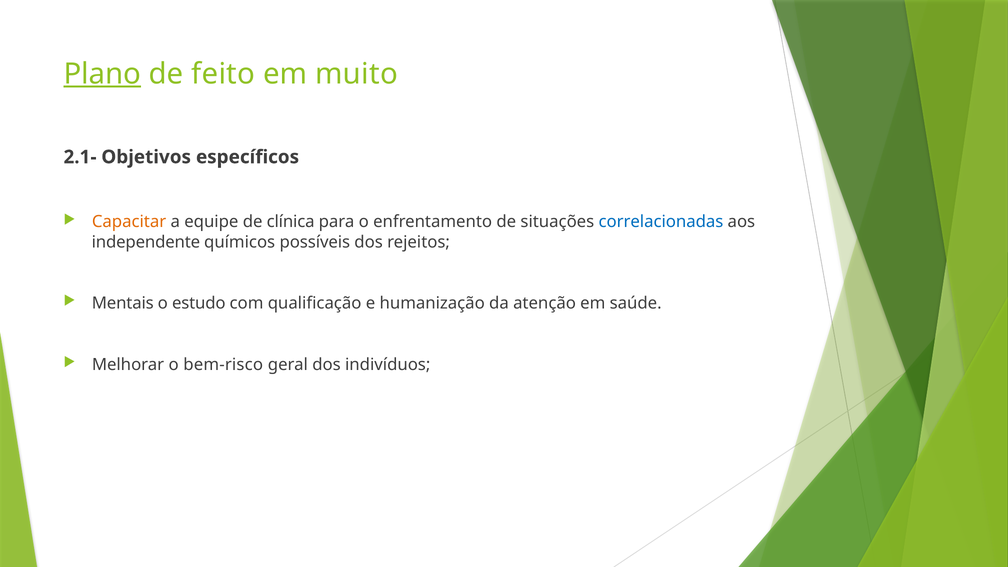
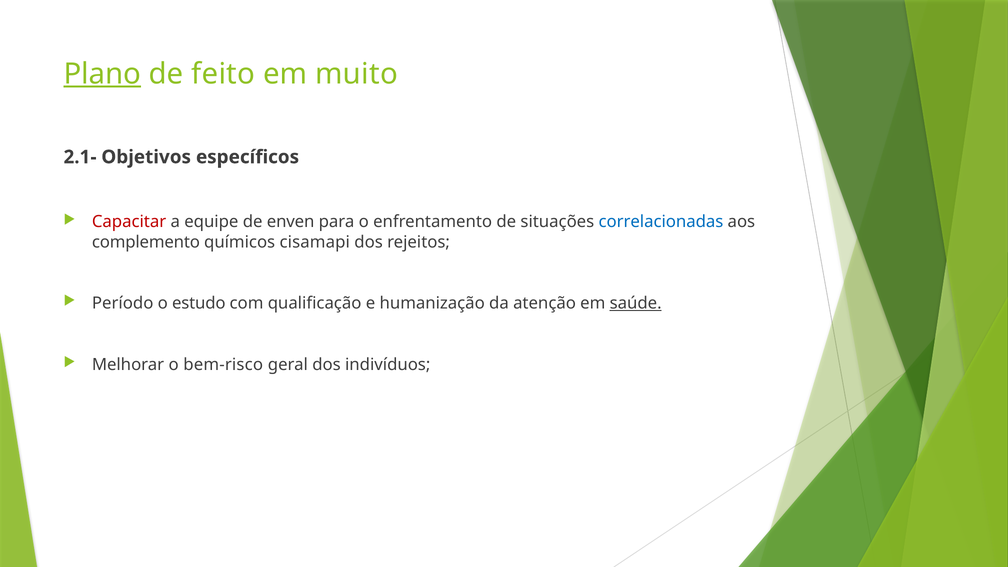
Capacitar colour: orange -> red (129, 222)
clínica: clínica -> enven (291, 222)
independente: independente -> complemento (146, 242)
possíveis: possíveis -> cisamapi (315, 242)
Mentais: Mentais -> Período (123, 303)
saúde underline: none -> present (636, 303)
